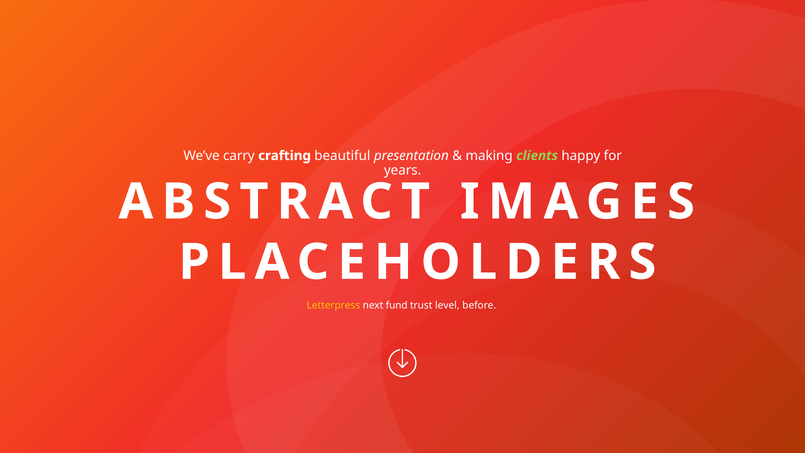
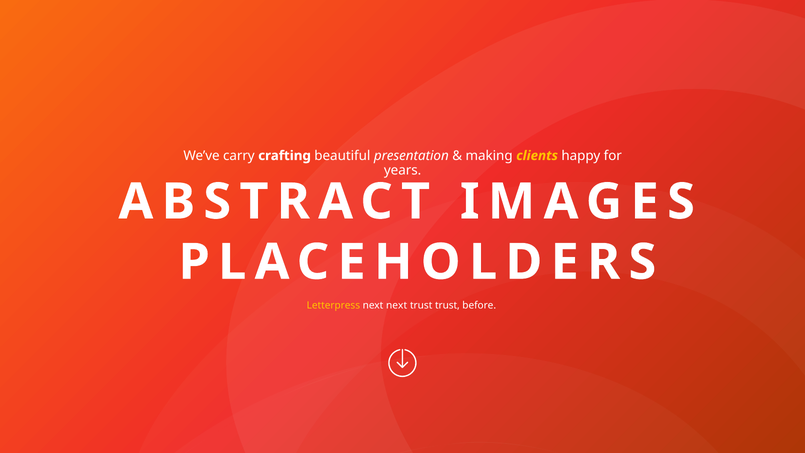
clients colour: light green -> yellow (537, 156)
next fund: fund -> next (397, 305)
trust level: level -> trust (447, 305)
